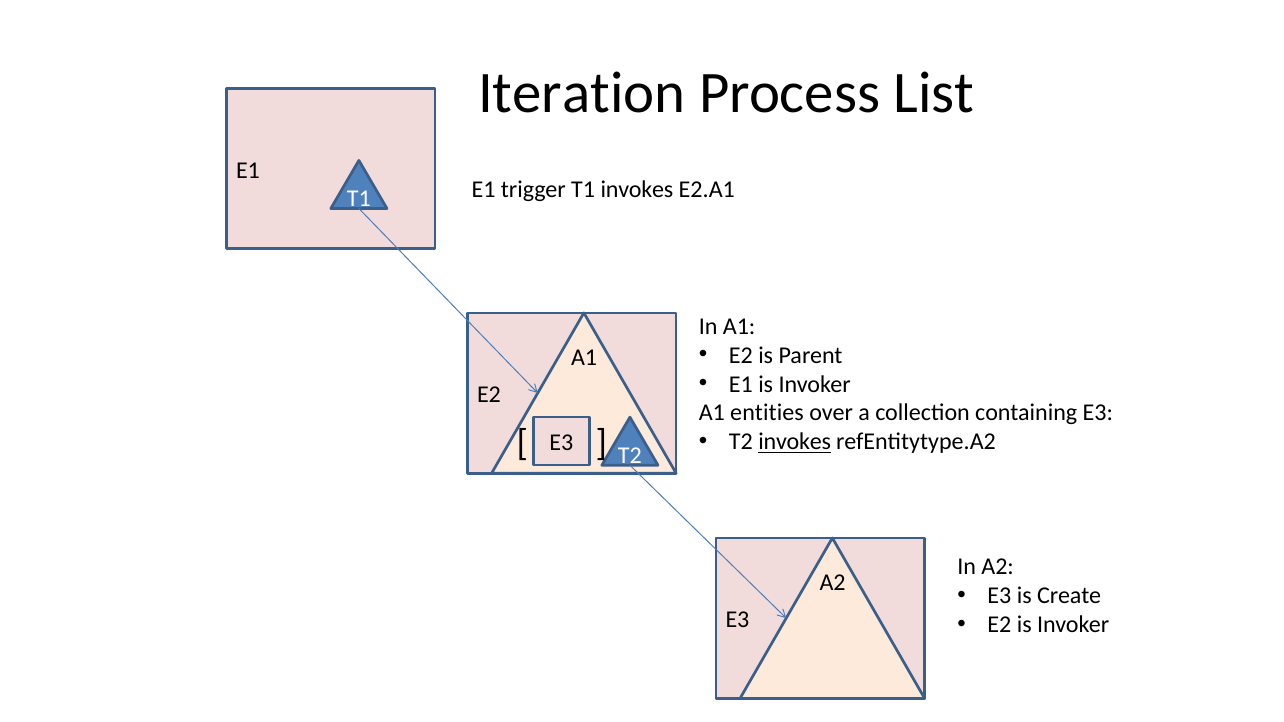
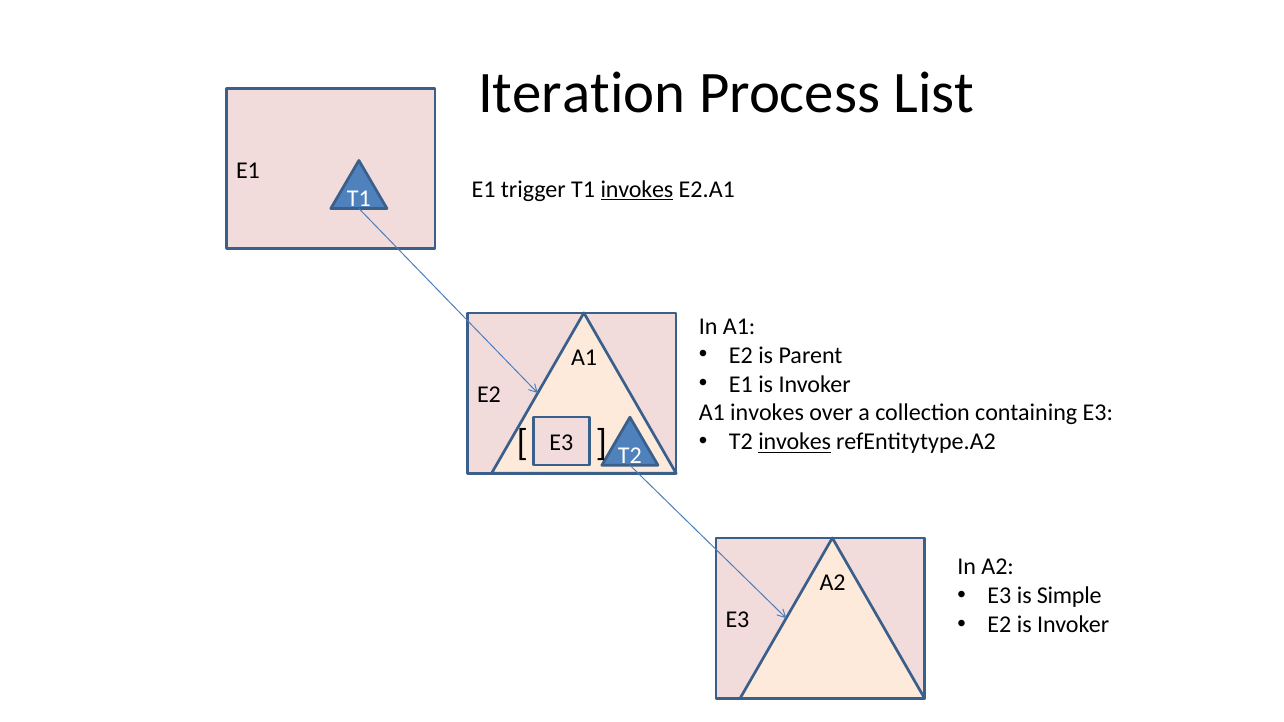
invokes underline: none -> present (637, 189)
A1 entities: entities -> invokes (767, 413)
Create: Create -> Simple (1069, 596)
